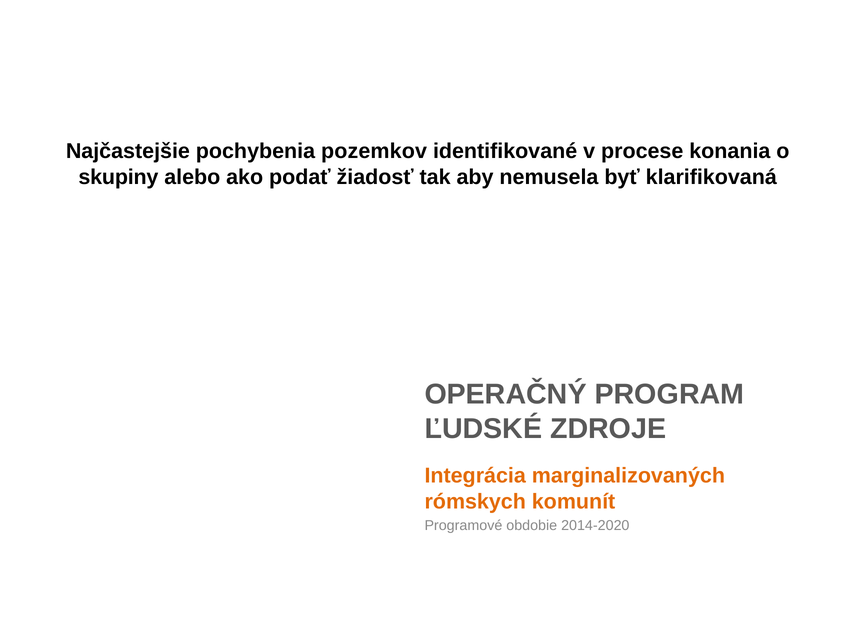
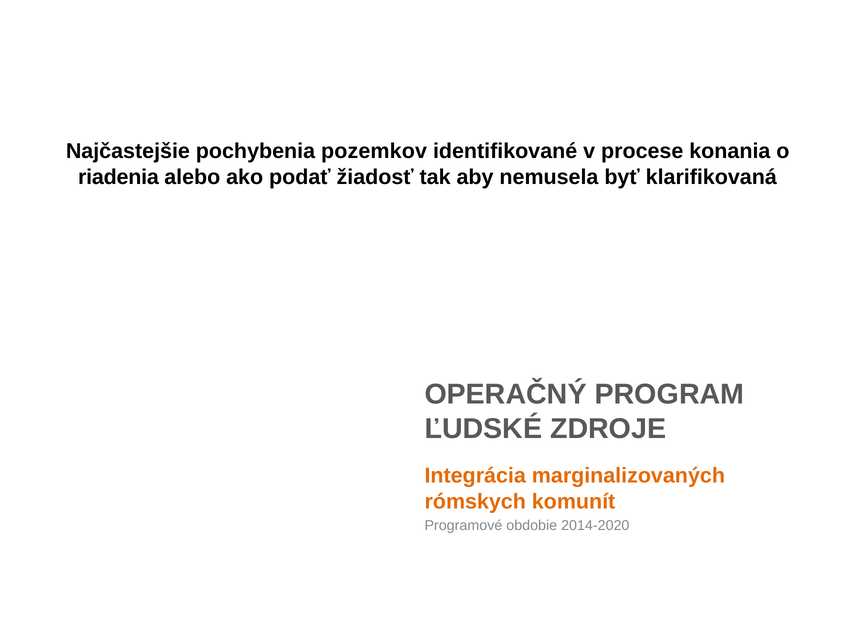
skupiny: skupiny -> riadenia (118, 177)
